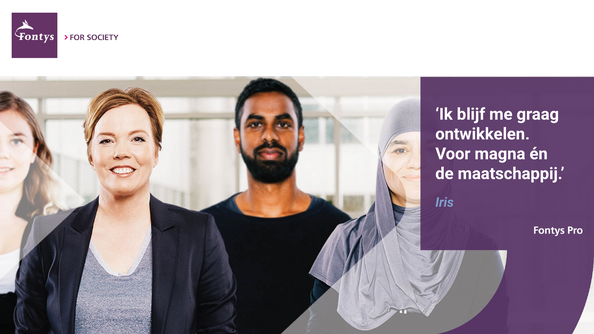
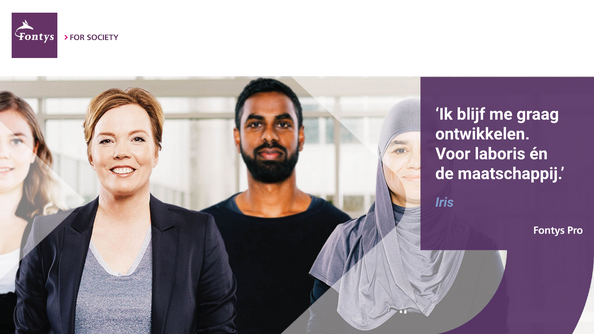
magna: magna -> laboris (500, 154)
